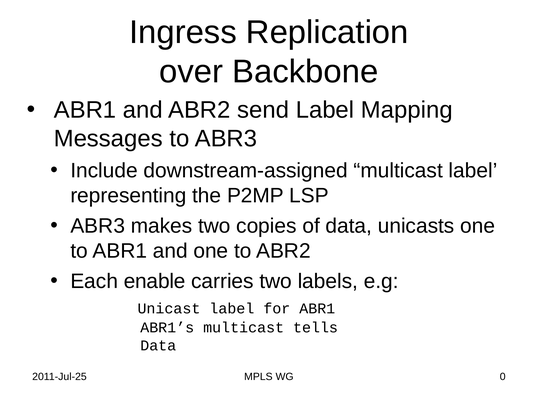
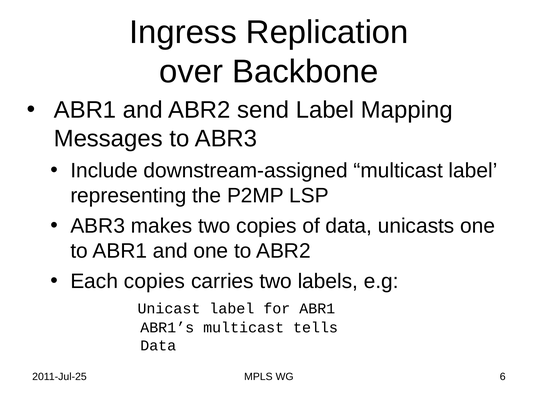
Each enable: enable -> copies (154, 282)
0: 0 -> 6 (503, 377)
